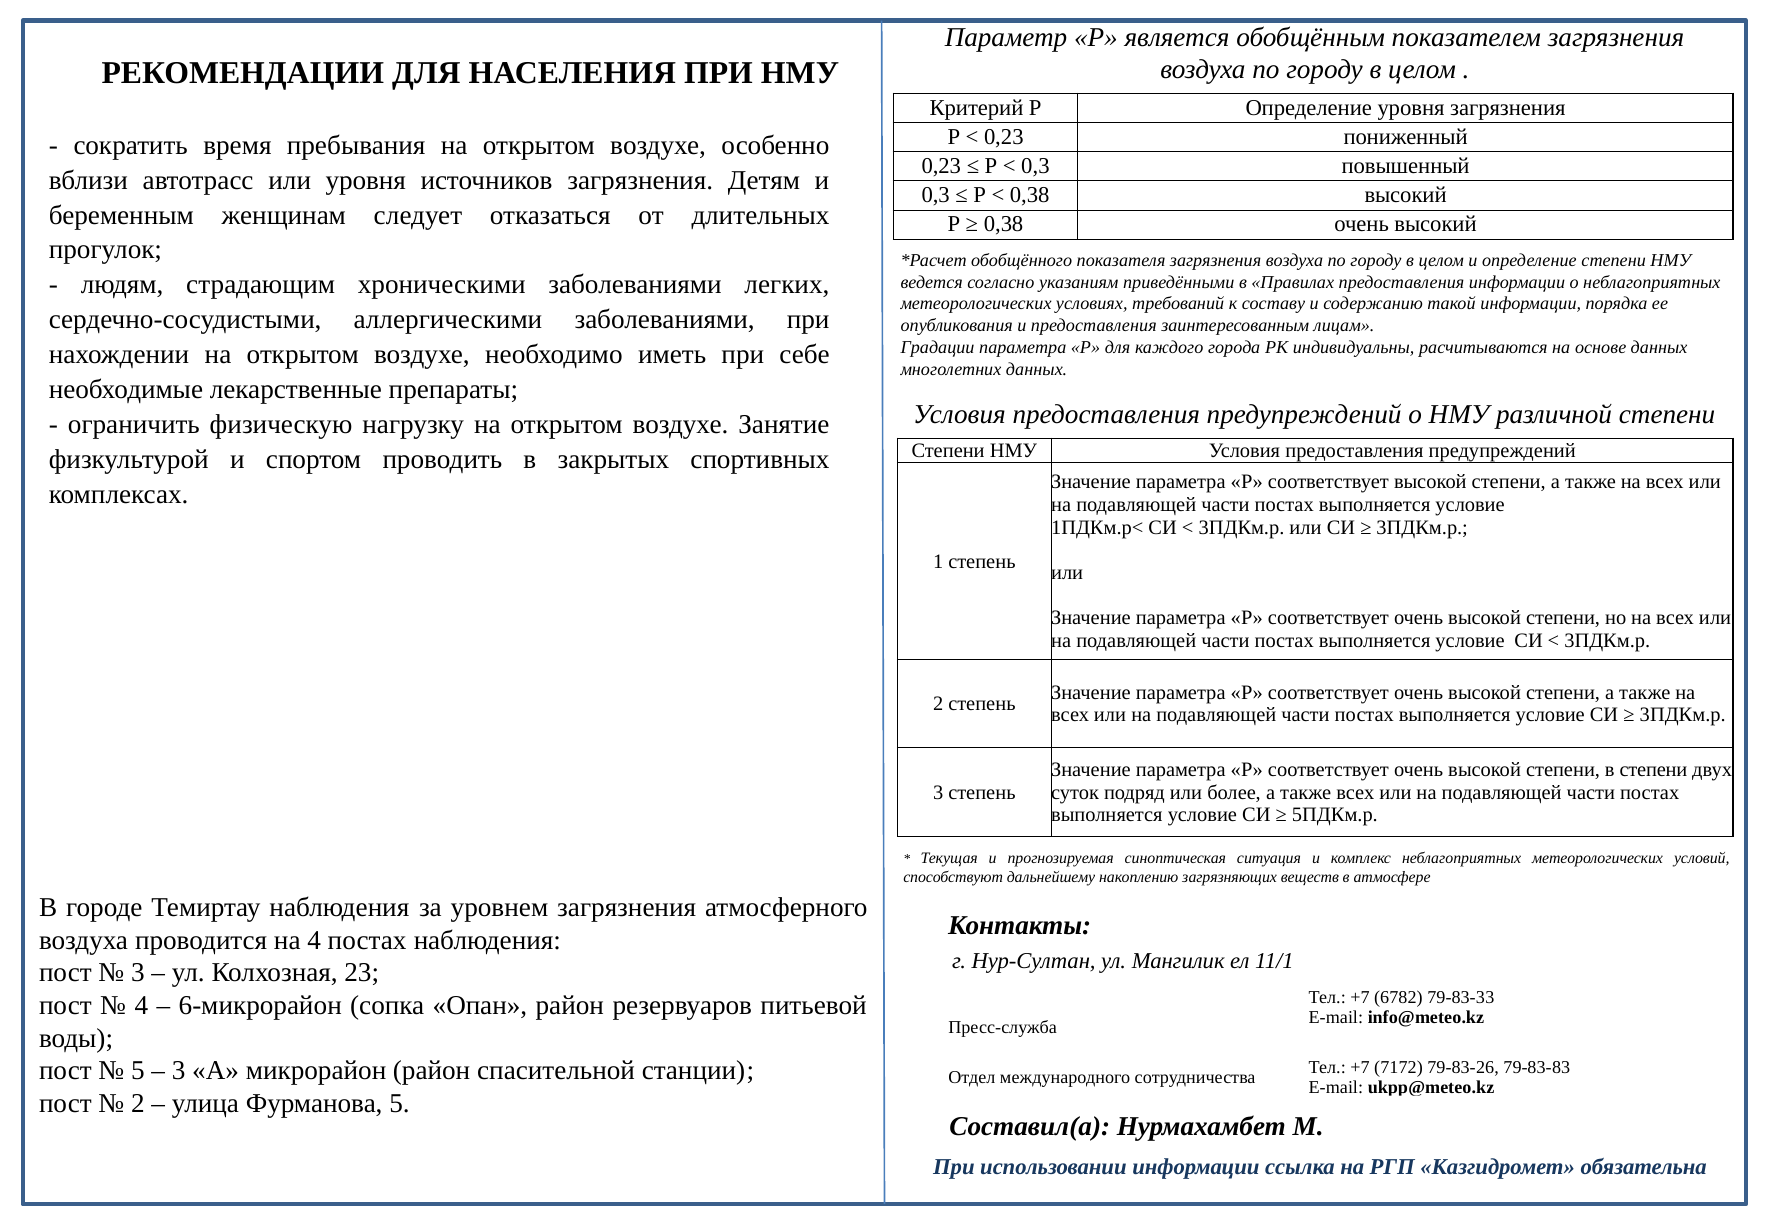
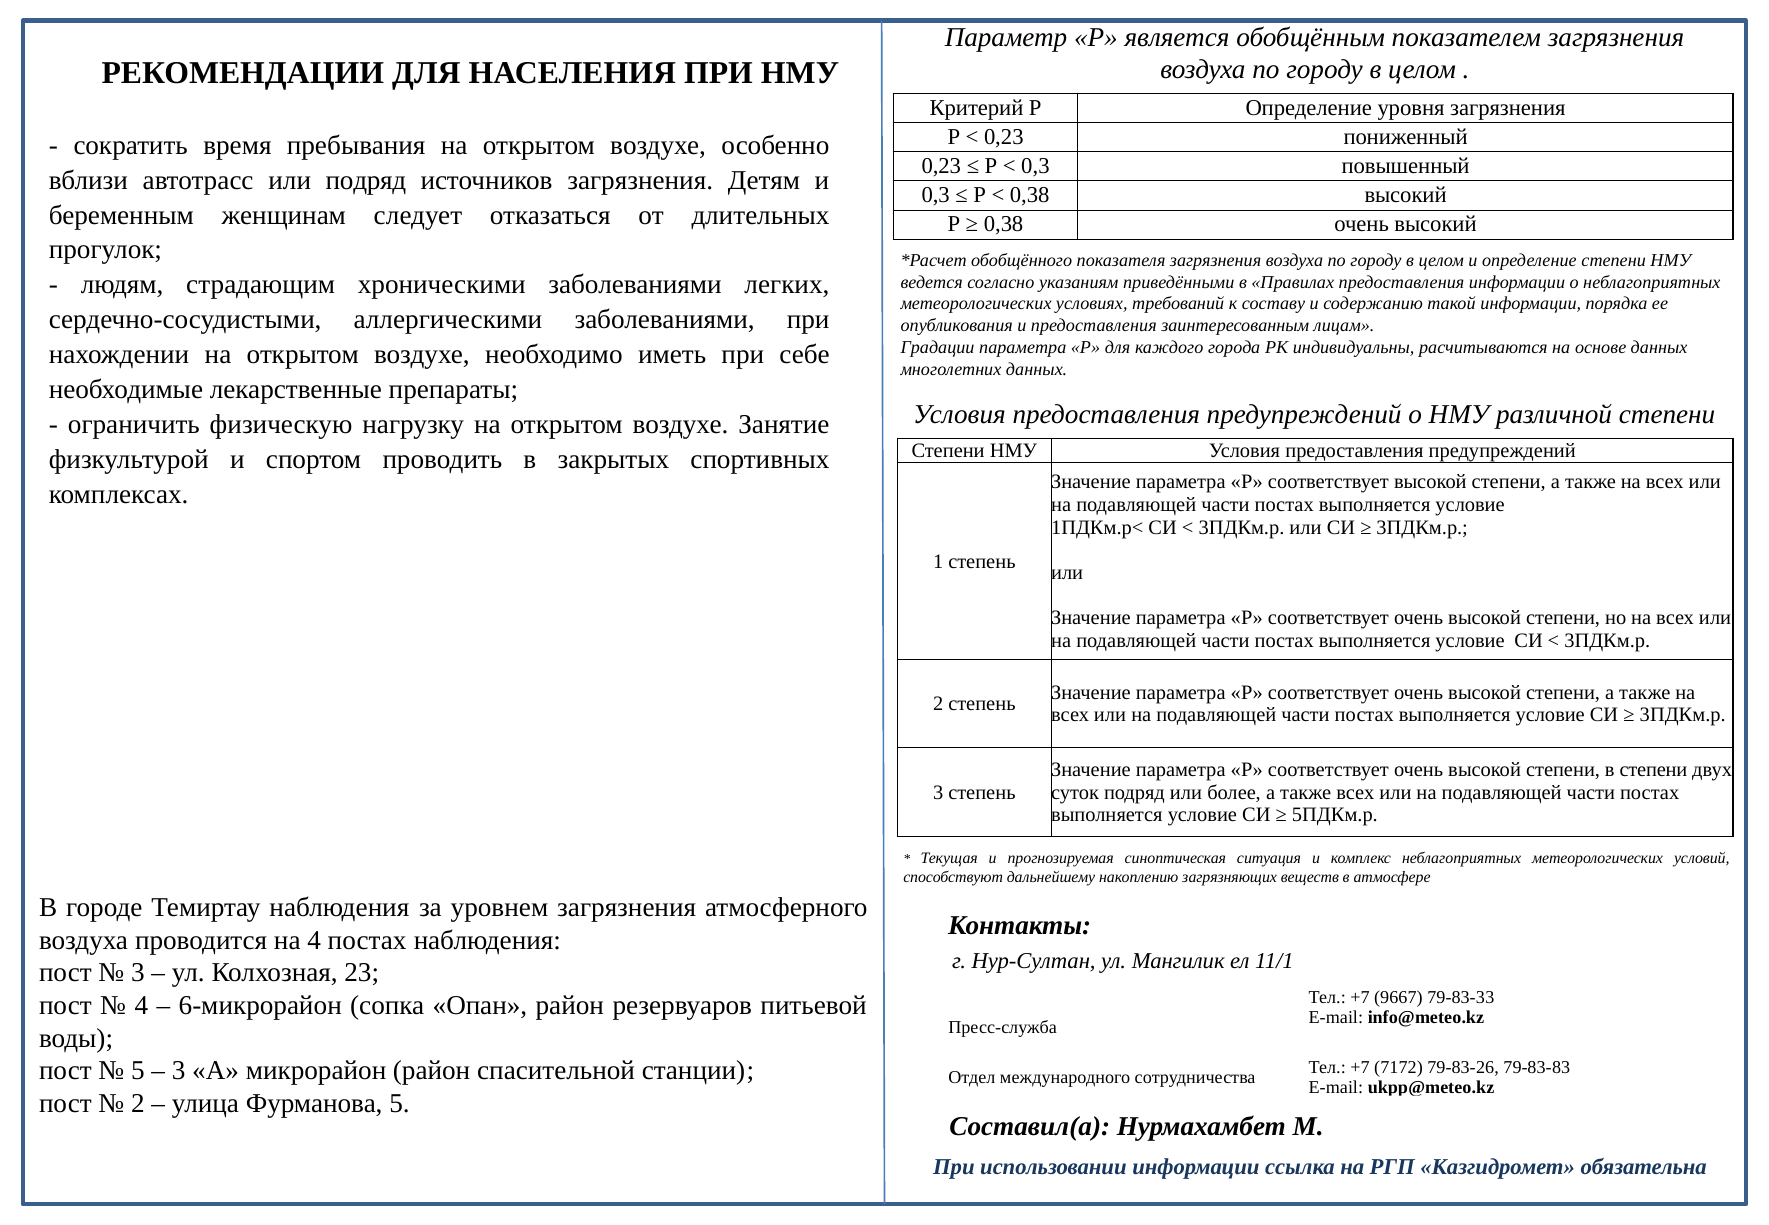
или уровня: уровня -> подряд (366, 180)
6782: 6782 -> 9667 (1398, 997)
